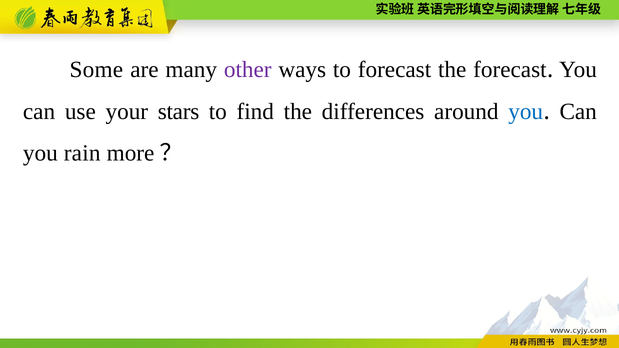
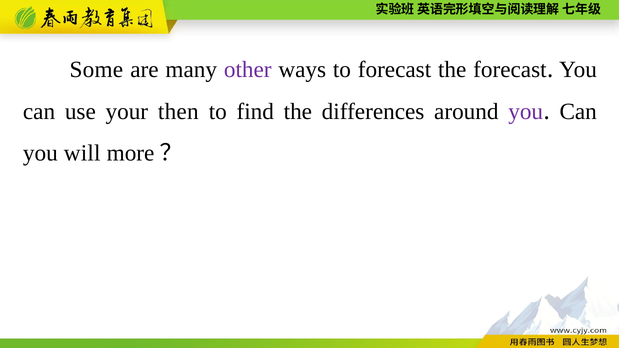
stars: stars -> then (178, 111)
you colour: blue -> purple (526, 111)
rain: rain -> will (82, 153)
